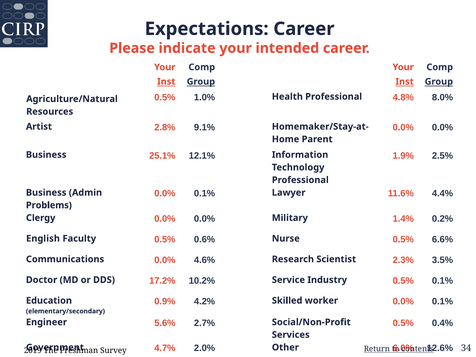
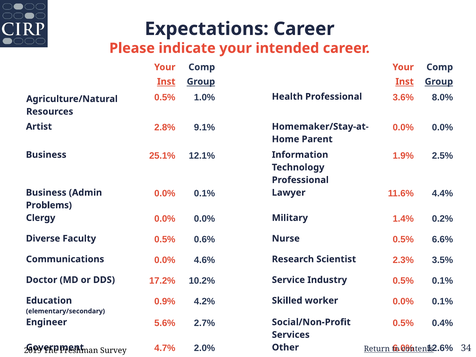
4.8%: 4.8% -> 3.6% (403, 97)
English: English -> Diverse (43, 239)
